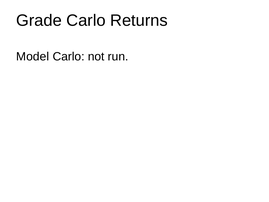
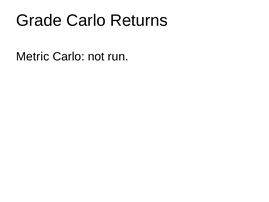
Model: Model -> Metric (33, 56)
